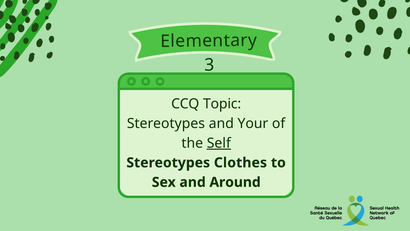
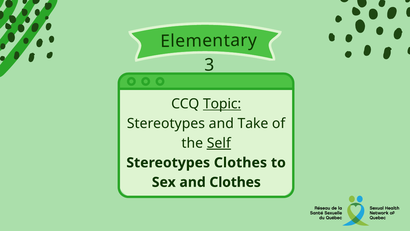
Topic underline: none -> present (222, 104)
Your: Your -> Take (253, 123)
and Around: Around -> Clothes (235, 182)
